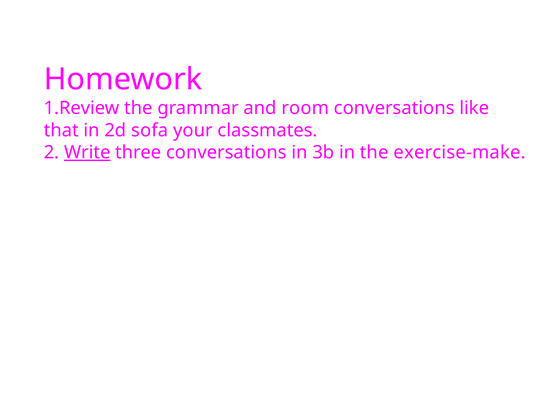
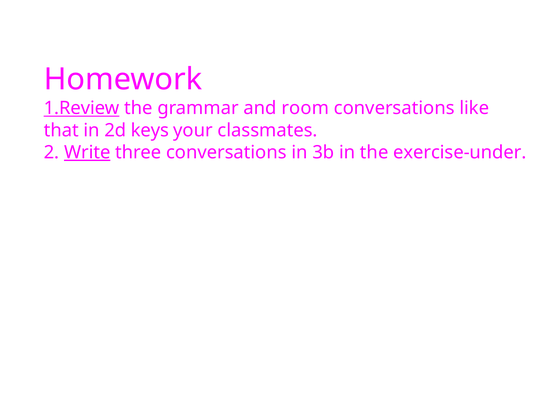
1.Review underline: none -> present (82, 108)
sofa: sofa -> keys (150, 130)
exercise-make: exercise-make -> exercise-under (460, 152)
